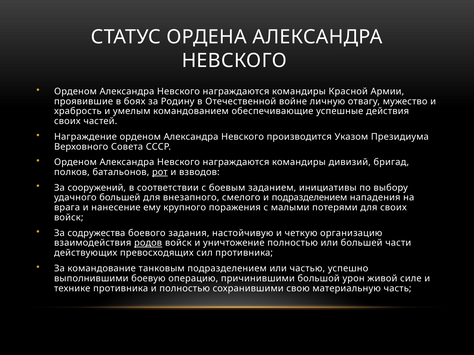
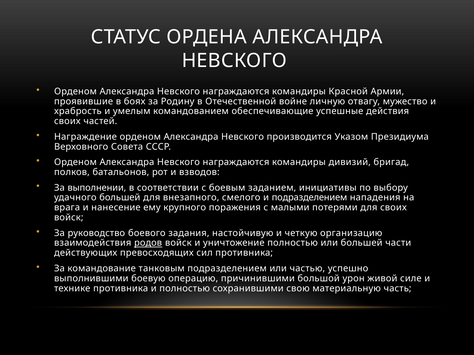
рот underline: present -> none (160, 172)
сооружений: сооружений -> выполнении (97, 188)
содружества: содружества -> руководство (96, 233)
